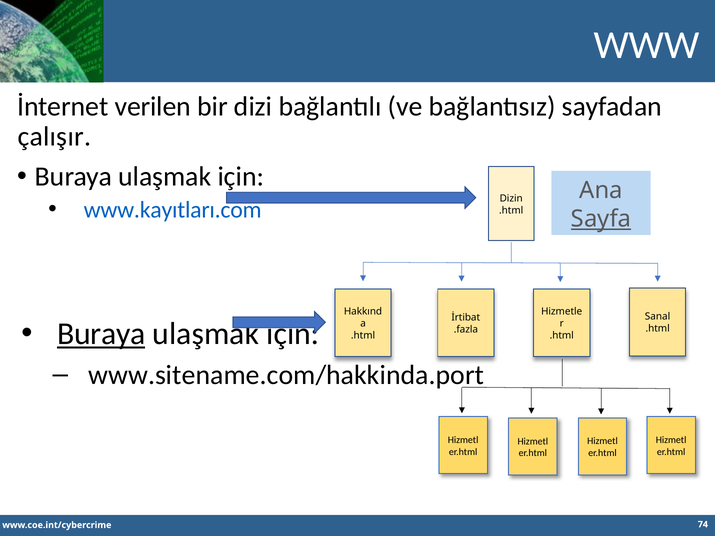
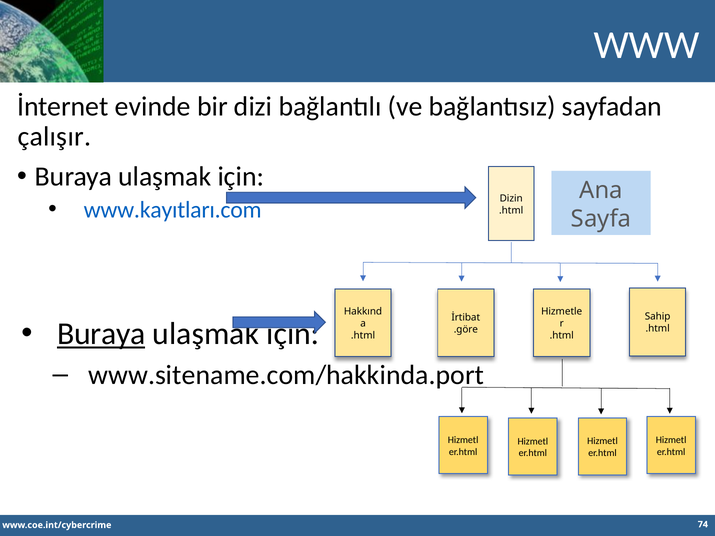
verilen: verilen -> evinde (153, 107)
Sayfa underline: present -> none (601, 219)
Sanal: Sanal -> Sahip (658, 317)
.fazla: .fazla -> .göre (466, 330)
